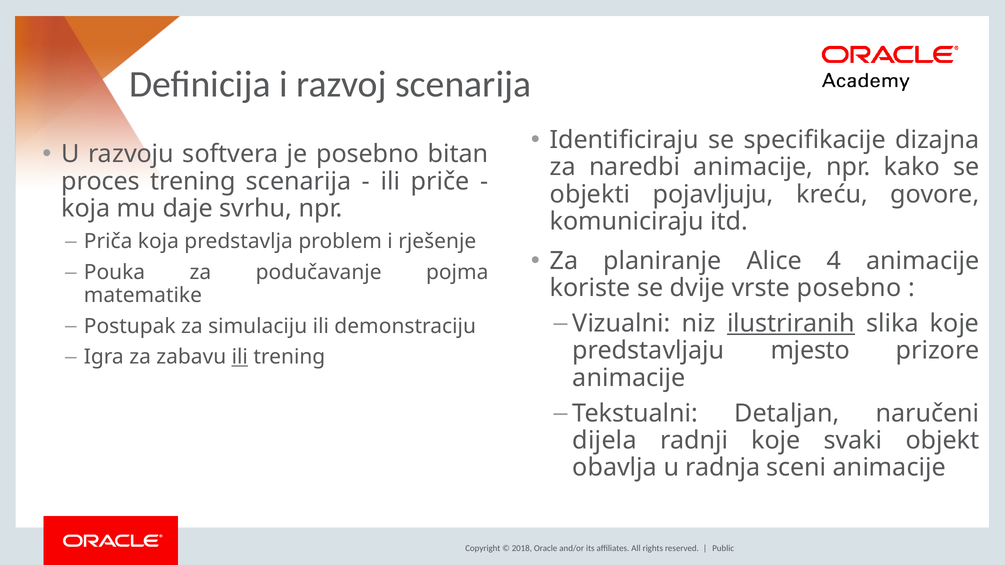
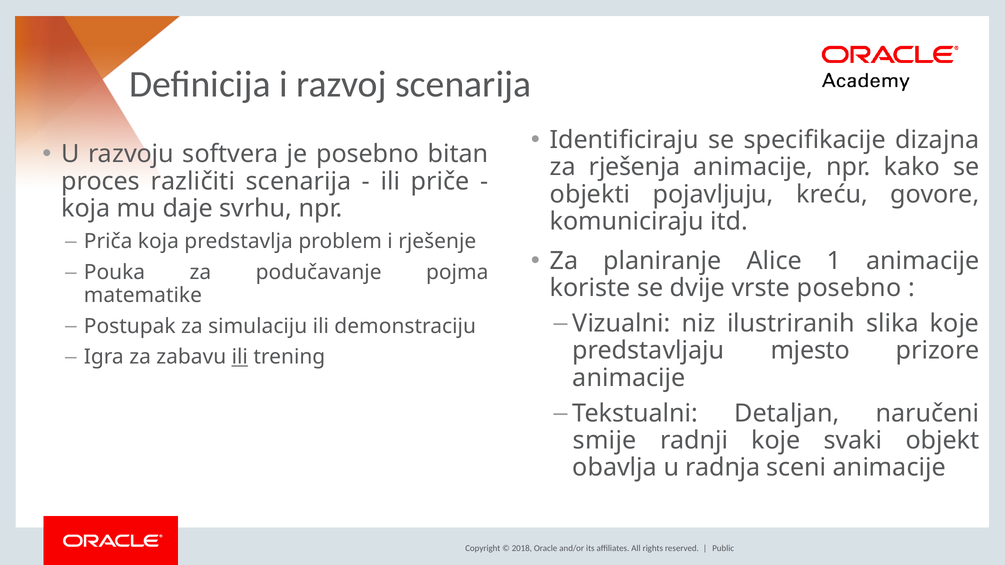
naredbi: naredbi -> rješenja (635, 167)
proces trening: trening -> različiti (193, 181)
4: 4 -> 1 (834, 261)
ilustriranih underline: present -> none (791, 324)
dijela: dijela -> smije (605, 441)
